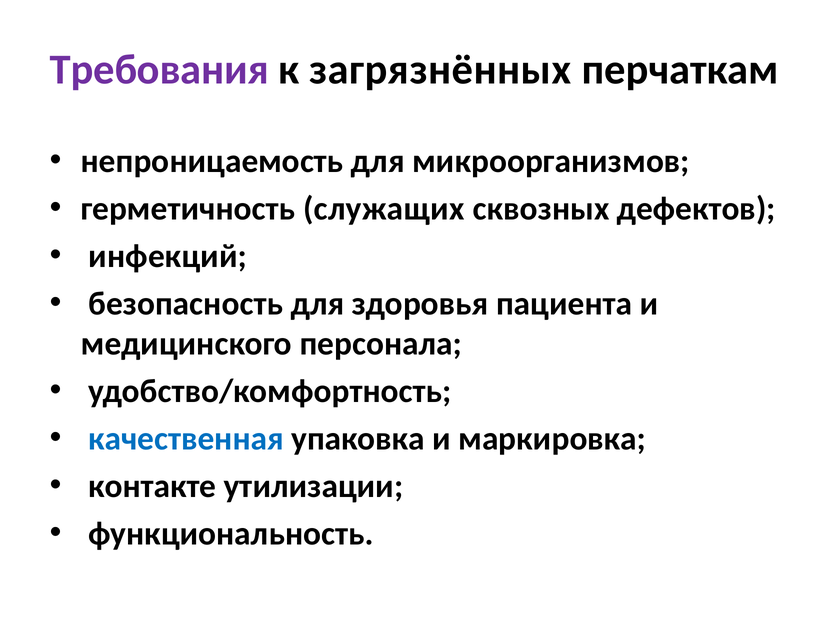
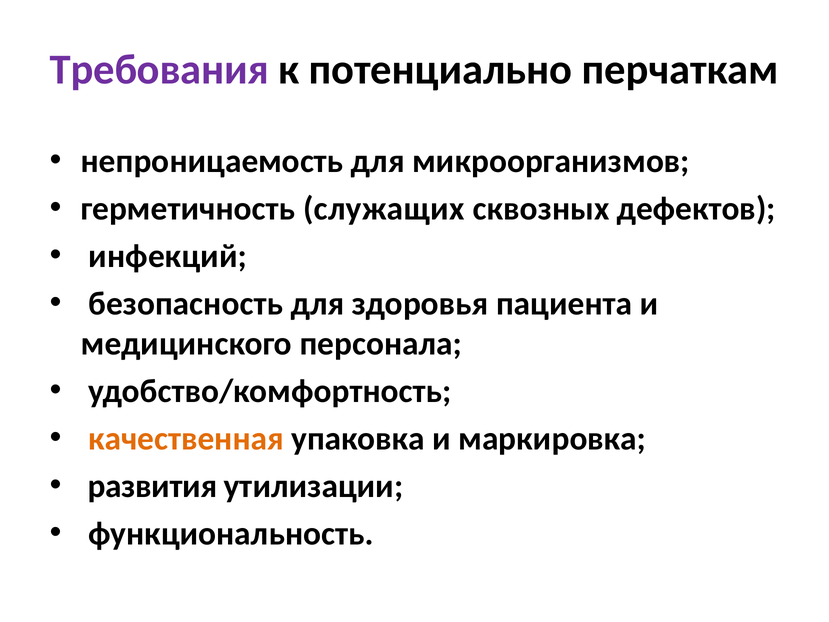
загрязнённых: загрязнённых -> потенциально (440, 70)
качественная colour: blue -> orange (186, 438)
контакте: контакте -> развития (152, 486)
